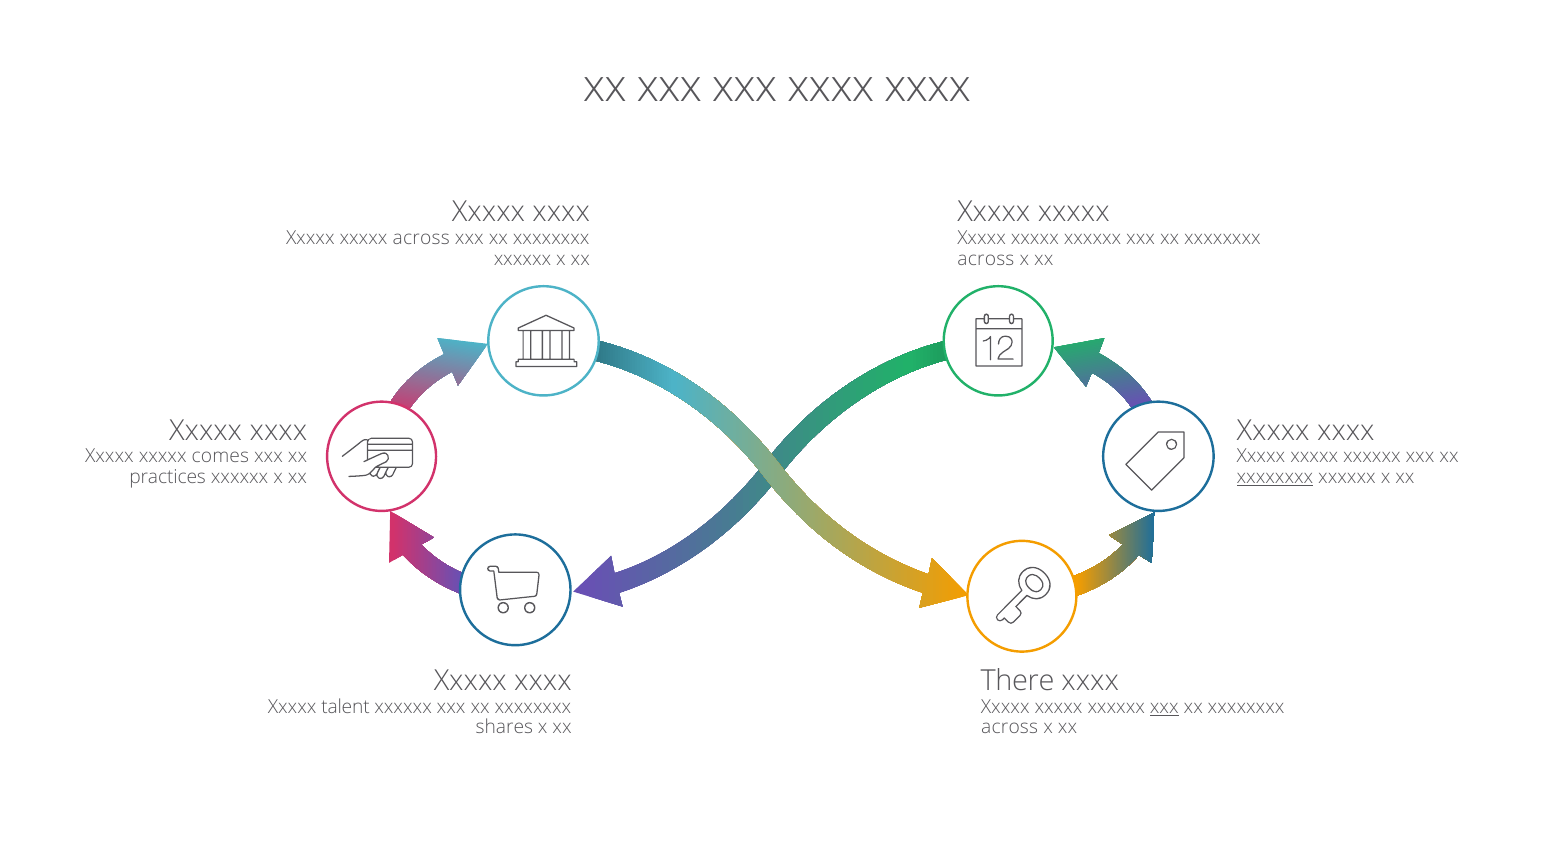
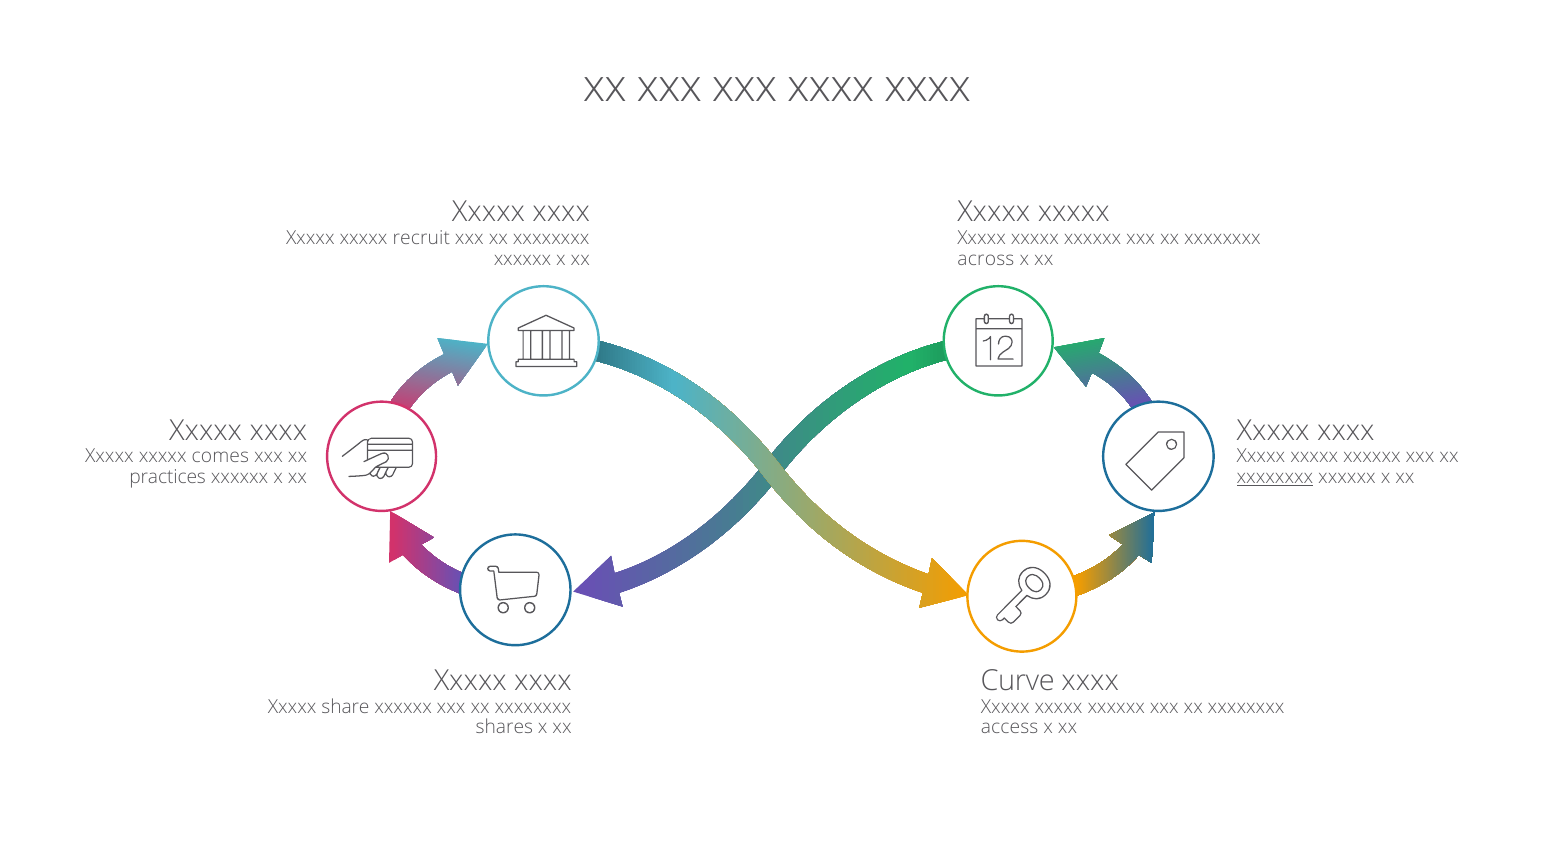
xxxxx across: across -> recruit (421, 238)
There: There -> Curve (1018, 681)
talent: talent -> share (345, 706)
xxx underline: present -> none (1164, 706)
across: across -> access (1010, 727)
